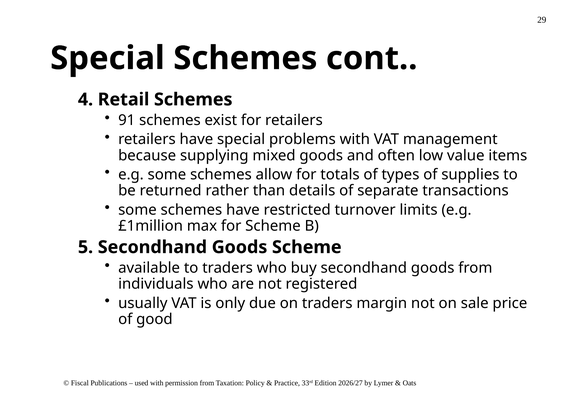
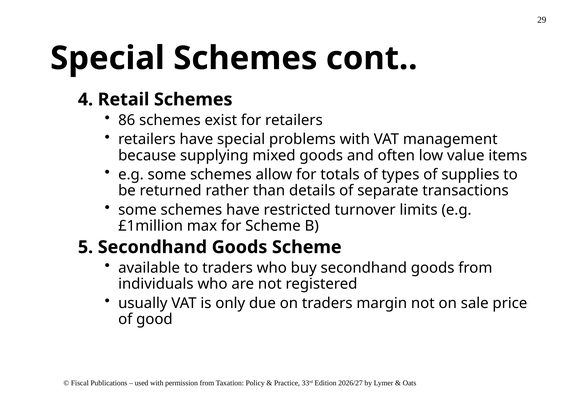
91: 91 -> 86 (127, 120)
